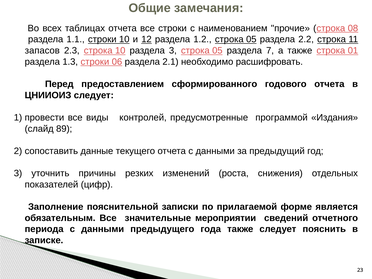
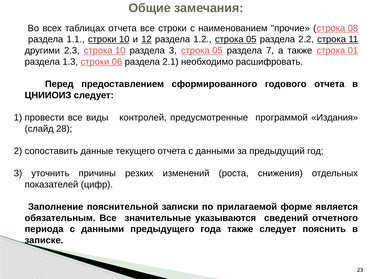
запасов: запасов -> другими (42, 51)
89: 89 -> 28 (64, 129)
мероприятии: мероприятии -> указываются (226, 218)
